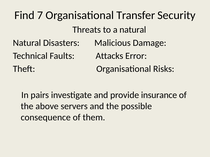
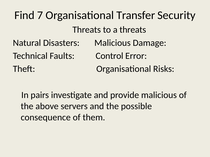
a natural: natural -> threats (133, 30)
Attacks: Attacks -> Control (109, 56)
provide insurance: insurance -> malicious (159, 95)
